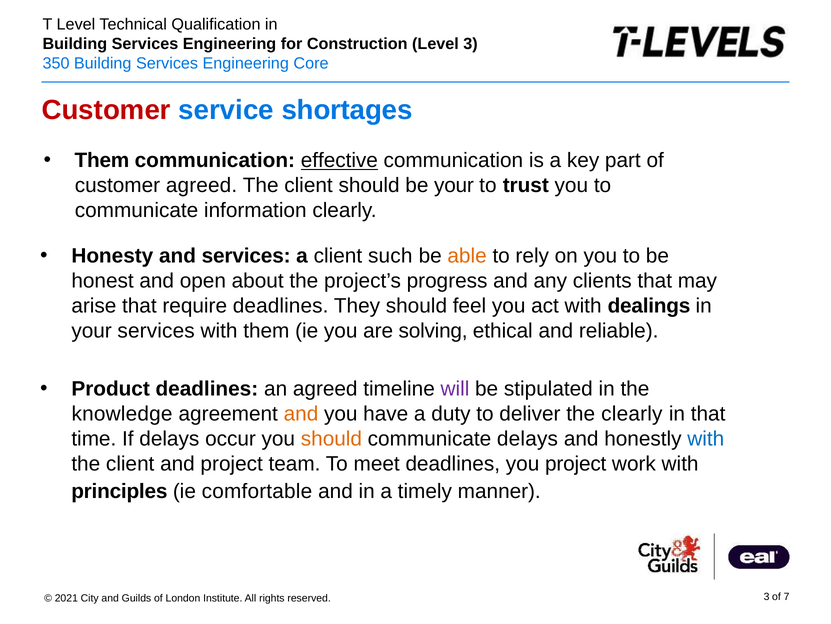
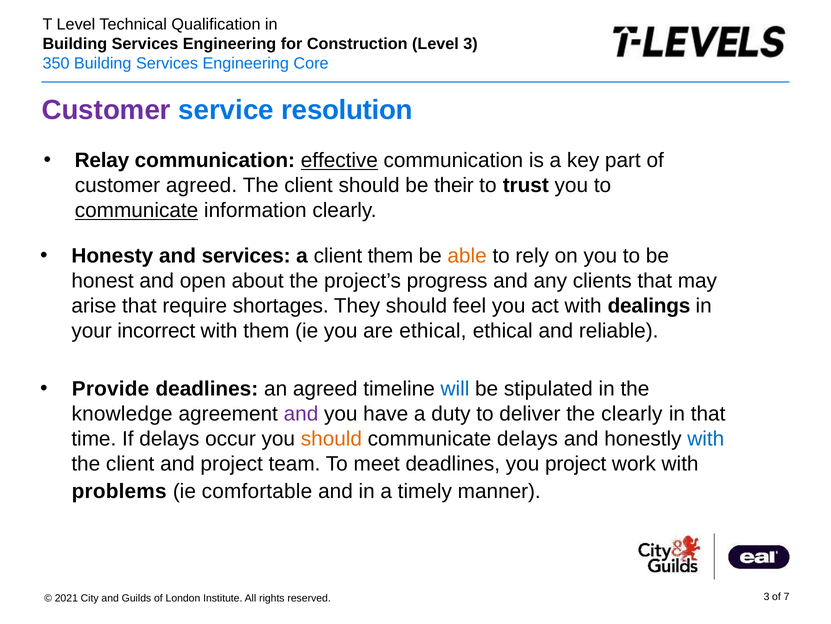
Customer colour: red -> purple (106, 110)
shortages: shortages -> resolution (347, 110)
Them: Them -> Relay (102, 160)
be your: your -> their (454, 185)
communicate underline: none -> present (137, 210)
client such: such -> them (390, 255)
require deadlines: deadlines -> shortages (281, 305)
your services: services -> incorrect (156, 330)
are solving: solving -> ethical (433, 330)
Product: Product -> Provide (111, 389)
will colour: purple -> blue (455, 389)
and colour: orange -> purple (301, 413)
principles: principles -> problems (119, 491)
